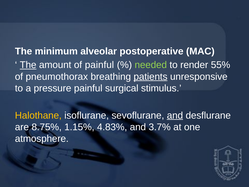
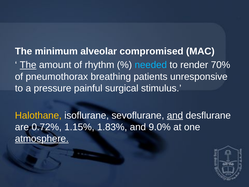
postoperative: postoperative -> compromised (152, 51)
of painful: painful -> rhythm (99, 65)
needed colour: light green -> light blue (151, 65)
55%: 55% -> 70% (221, 65)
patients underline: present -> none (151, 77)
8.75%: 8.75% -> 0.72% (47, 127)
4.83%: 4.83% -> 1.83% (112, 127)
3.7%: 3.7% -> 9.0% (160, 127)
atmosphere underline: none -> present (42, 139)
